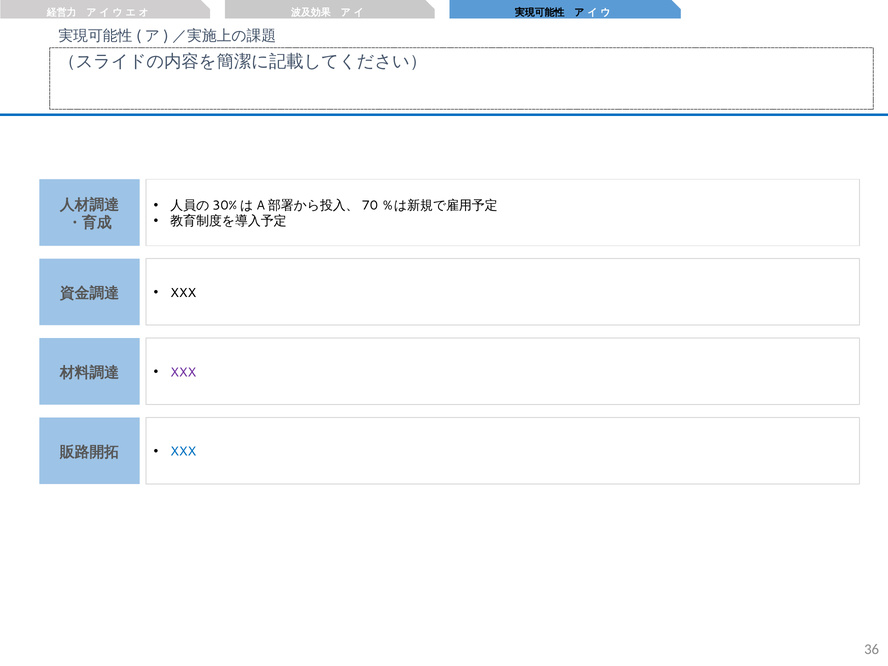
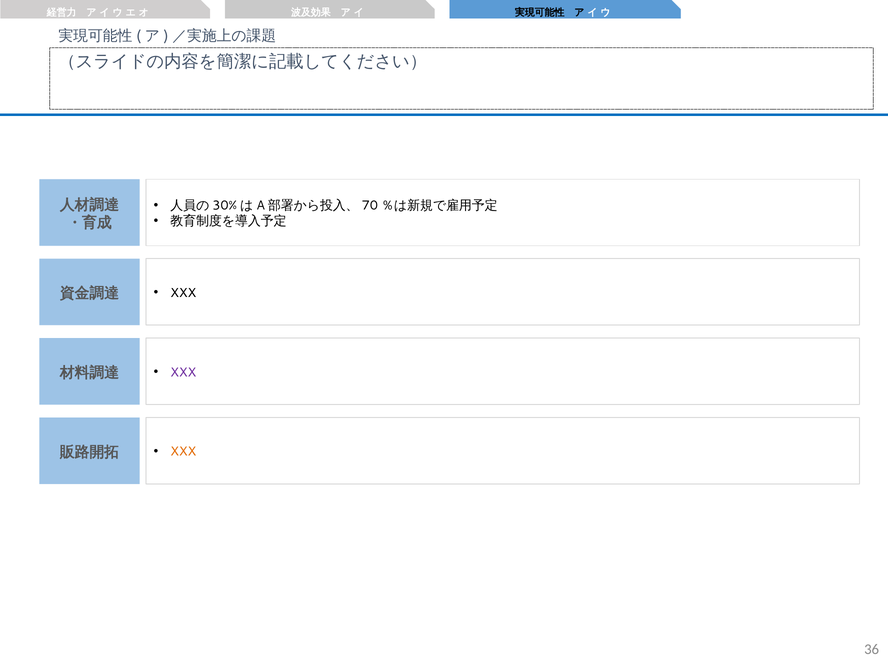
XXX colour: blue -> orange (183, 452)
